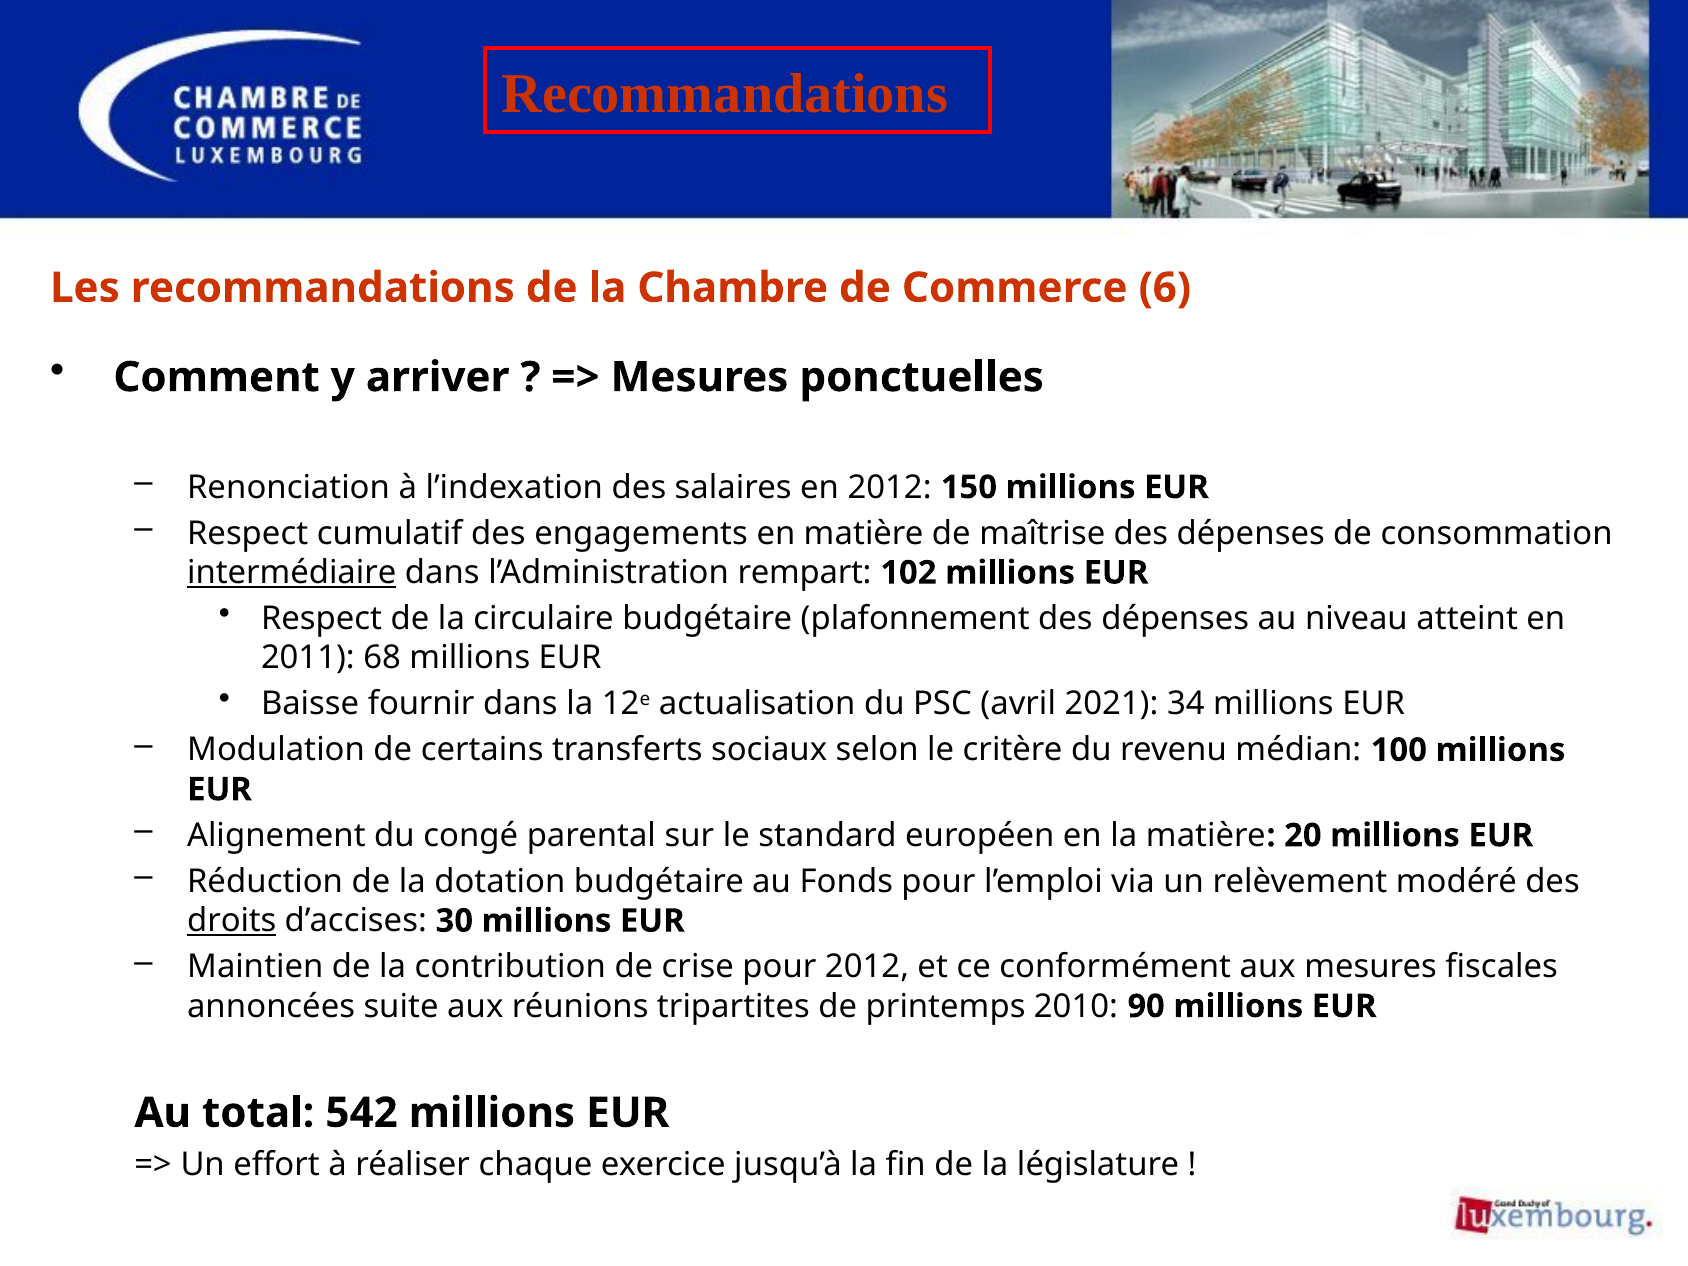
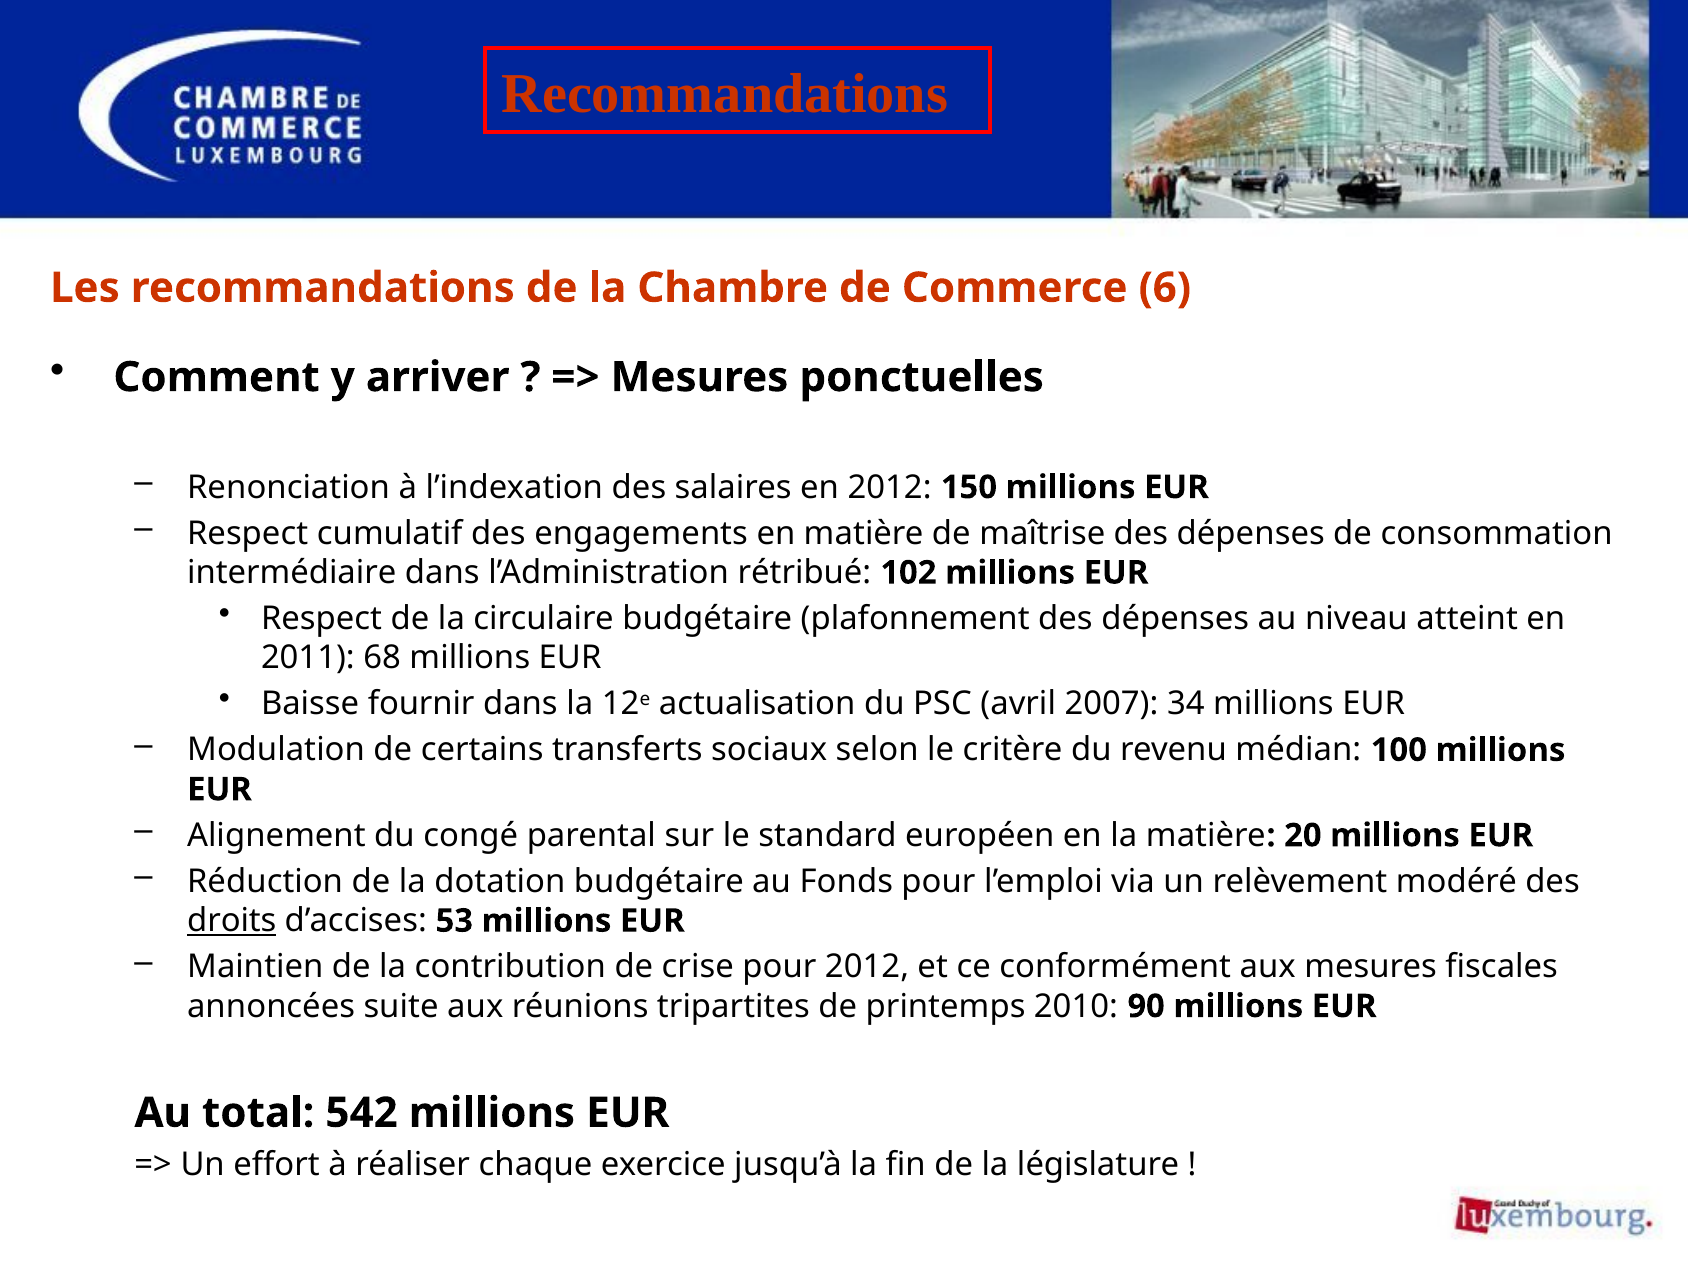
intermédiaire underline: present -> none (292, 573)
rempart: rempart -> rétribué (804, 573)
2021: 2021 -> 2007 (1111, 704)
30: 30 -> 53 (454, 921)
